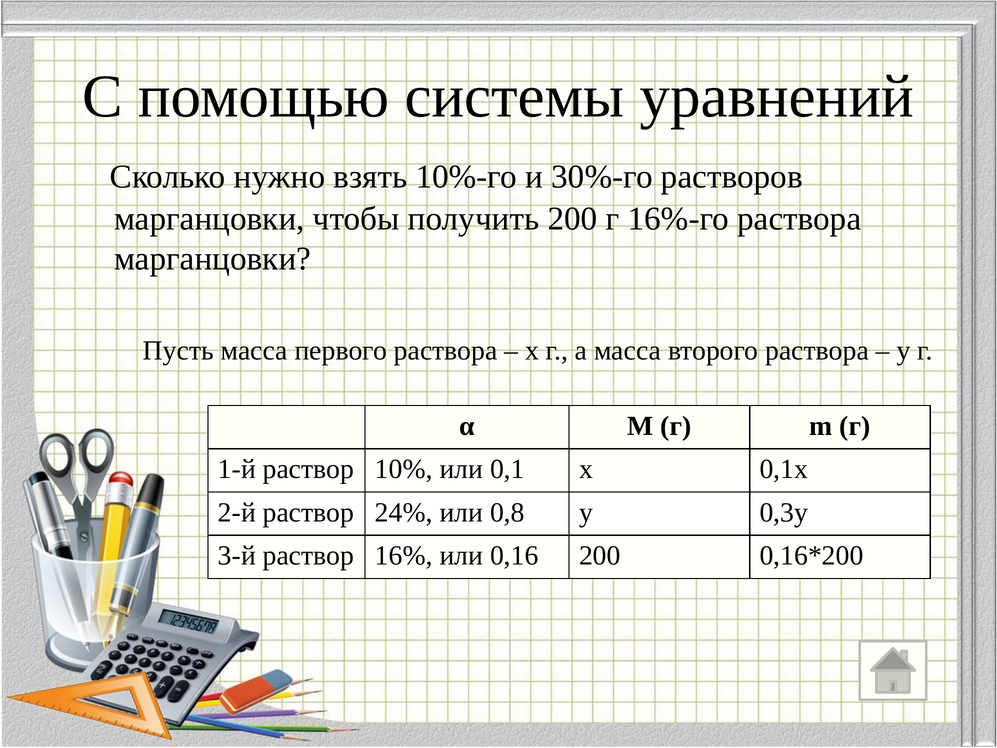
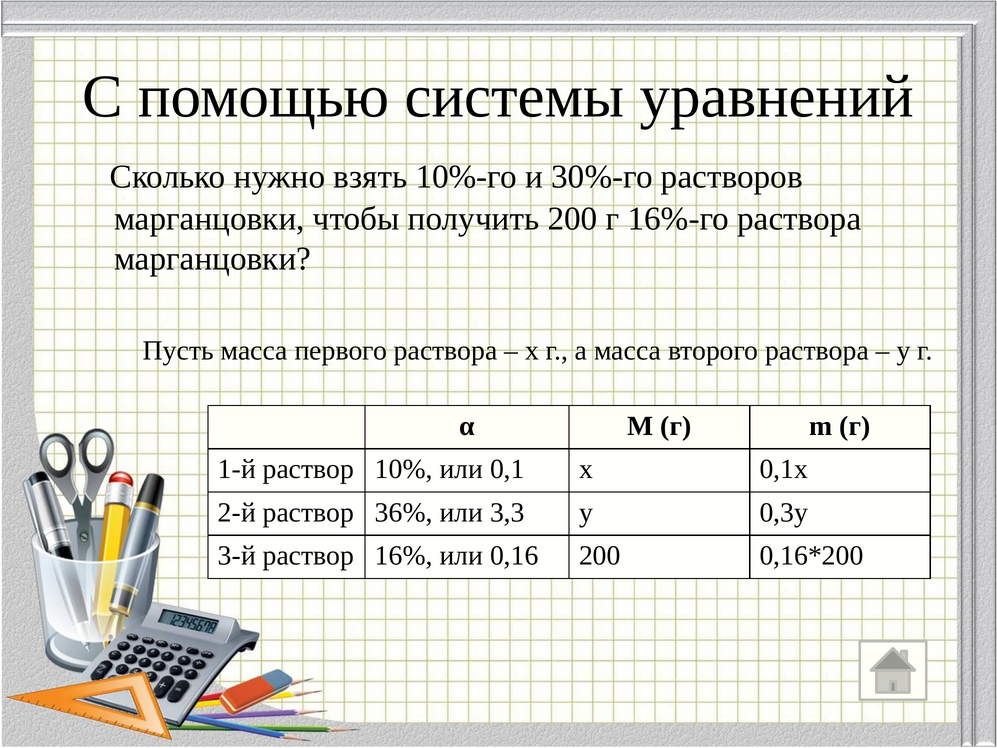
24%: 24% -> 36% (404, 512)
0,8: 0,8 -> 3,3 (507, 512)
